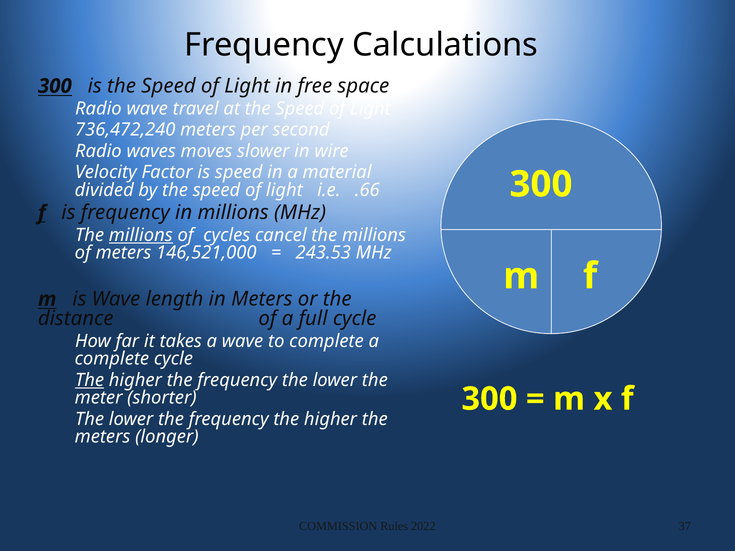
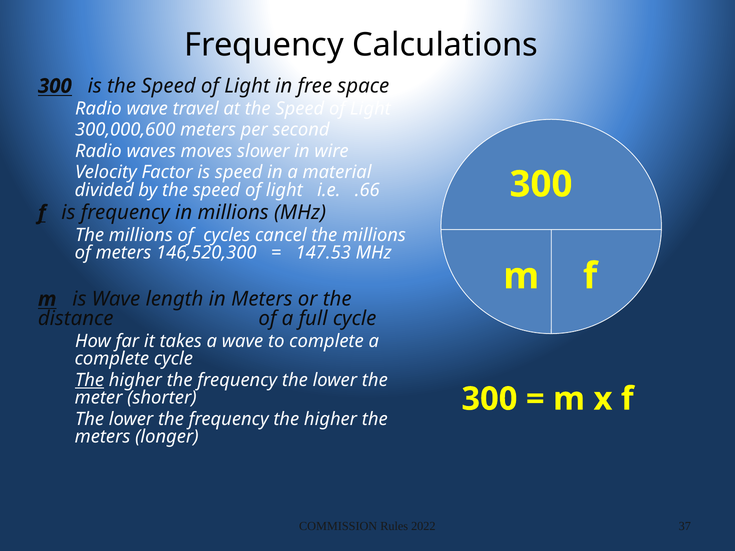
736,472,240: 736,472,240 -> 300,000,600 (125, 130)
millions underline: present -> none (141, 235)
146,521,000: 146,521,000 -> 146,520,300 (206, 253)
243.53: 243.53 -> 147.53 (323, 253)
